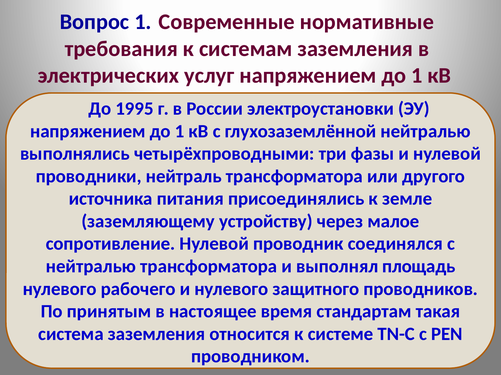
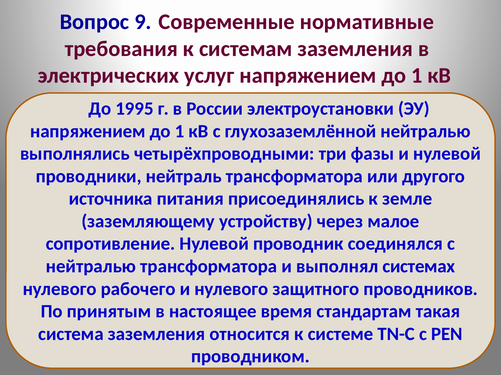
Вопрос 1: 1 -> 9 (143, 22)
площадь: площадь -> системах (419, 267)
